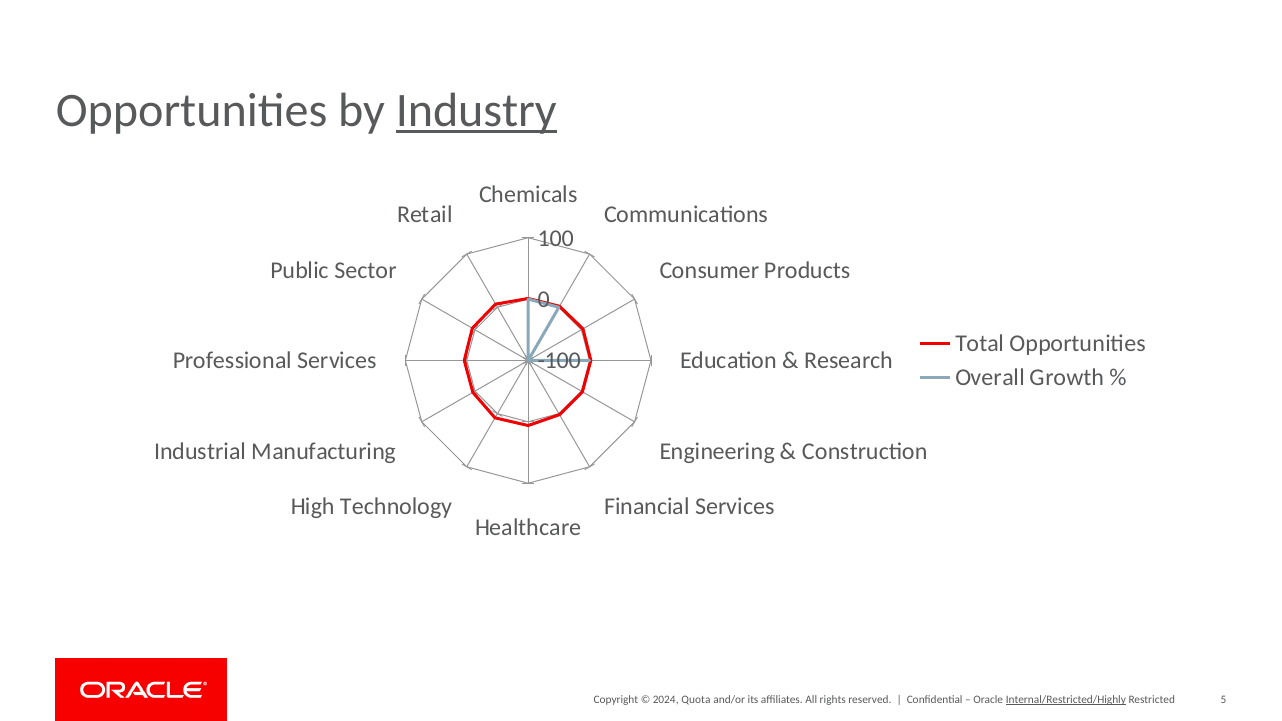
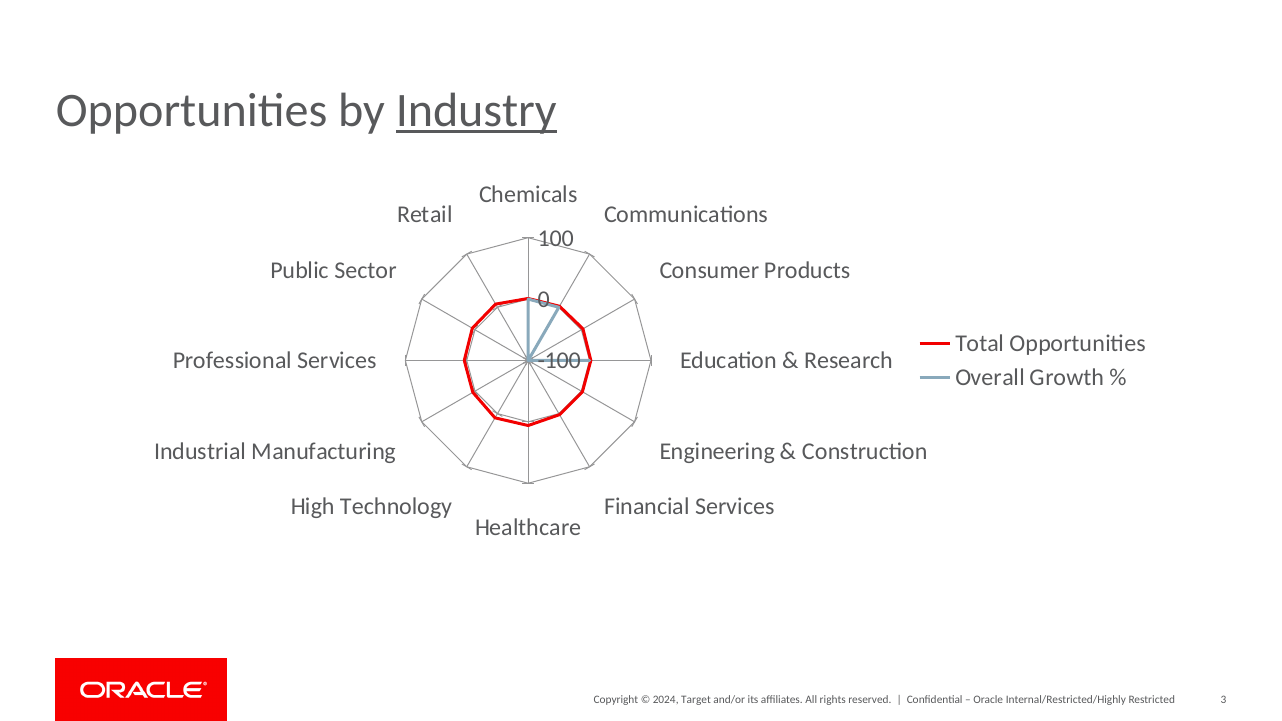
Quota: Quota -> Target (696, 700)
Internal/Restricted/Highly underline: present -> none (1066, 700)
5: 5 -> 3 (1223, 700)
